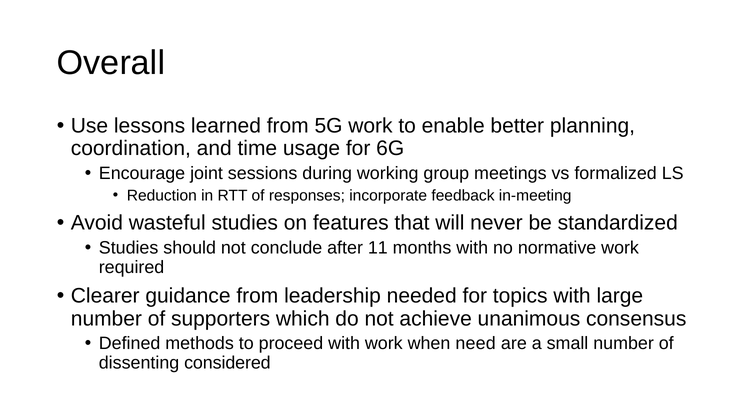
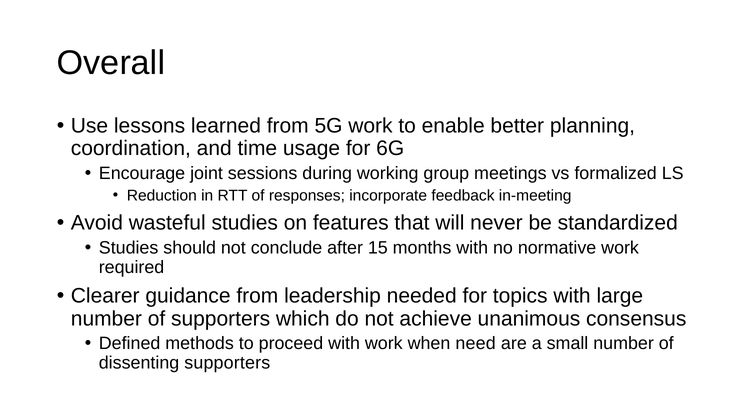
11: 11 -> 15 (378, 248)
dissenting considered: considered -> supporters (227, 363)
